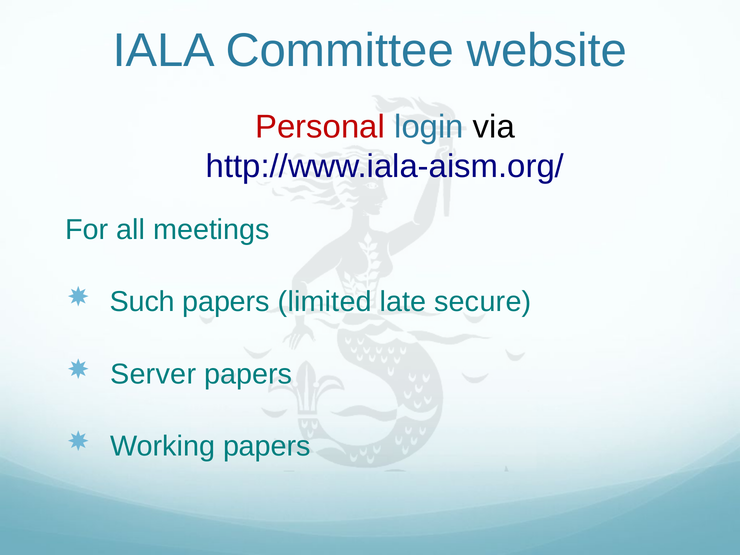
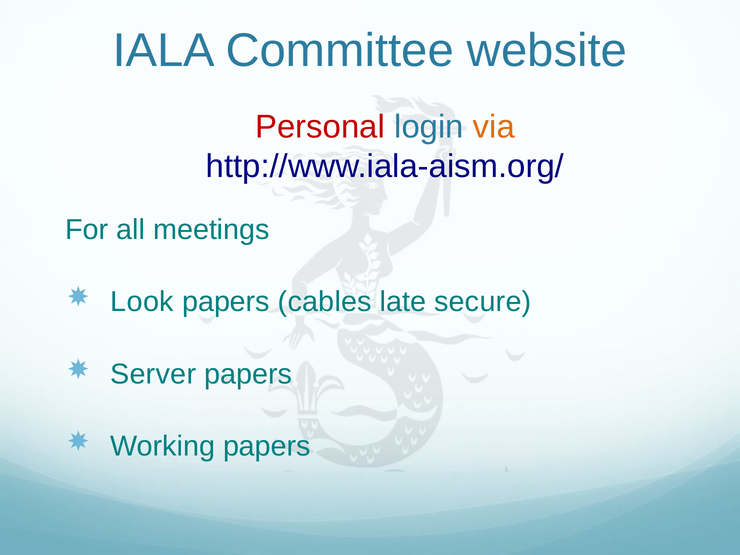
via colour: black -> orange (494, 127)
Such: Such -> Look (142, 302)
limited: limited -> cables (325, 302)
